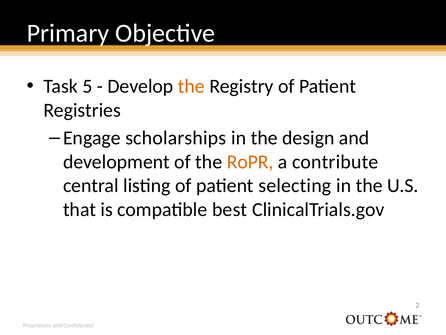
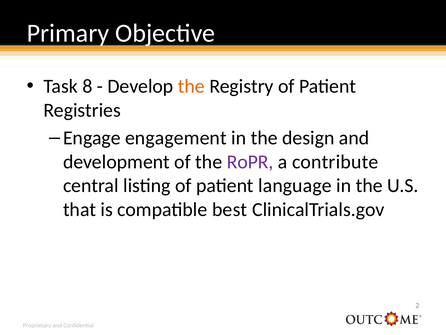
5: 5 -> 8 (87, 86)
scholarships: scholarships -> engagement (176, 138)
RoPR colour: orange -> purple (250, 162)
selecting: selecting -> language (295, 185)
